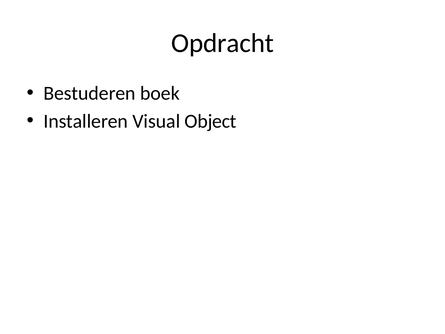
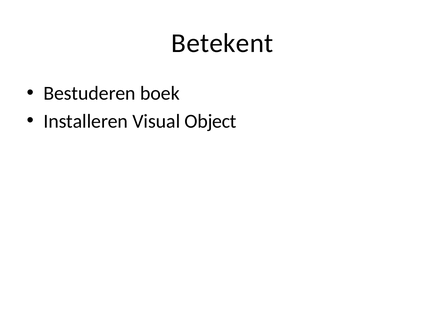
Opdracht: Opdracht -> Betekent (222, 43)
